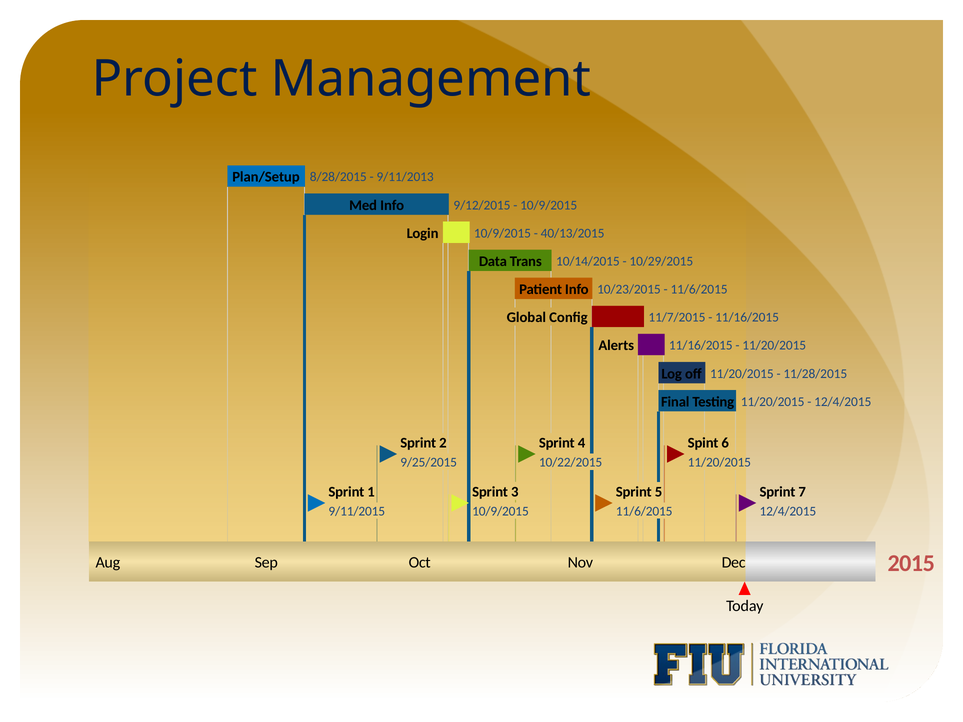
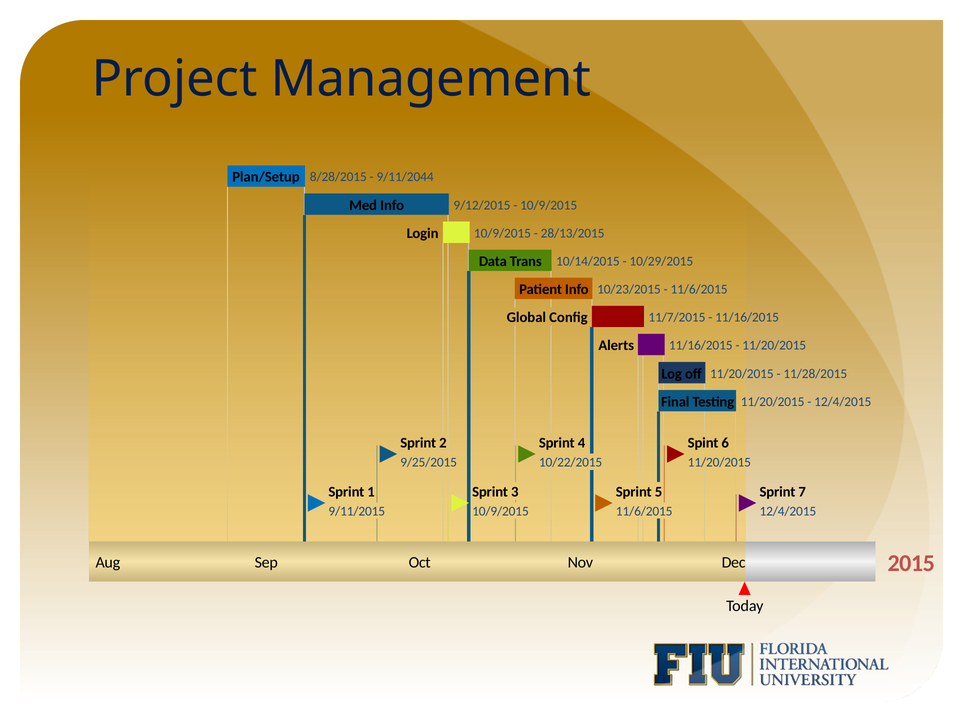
9/11/2013: 9/11/2013 -> 9/11/2044 (405, 177)
40/13/2015: 40/13/2015 -> 28/13/2015 (573, 233)
